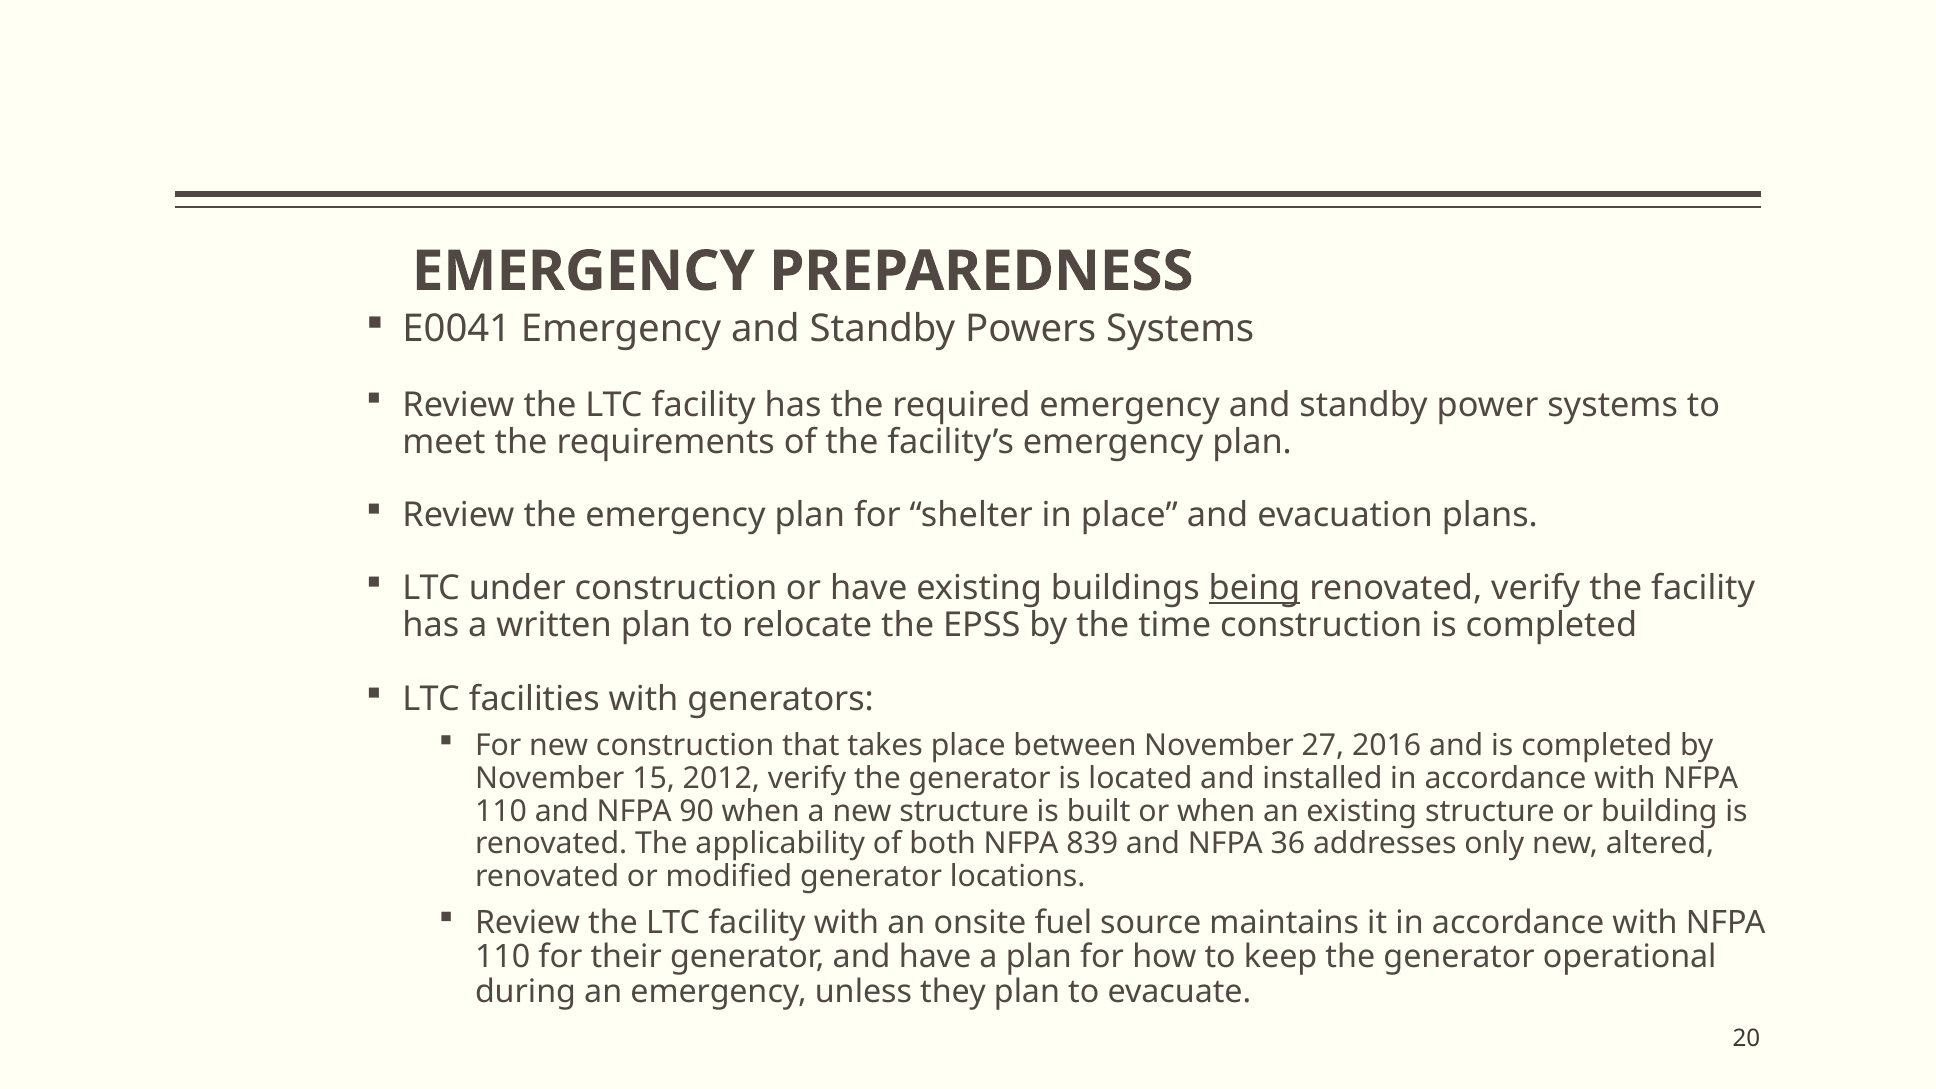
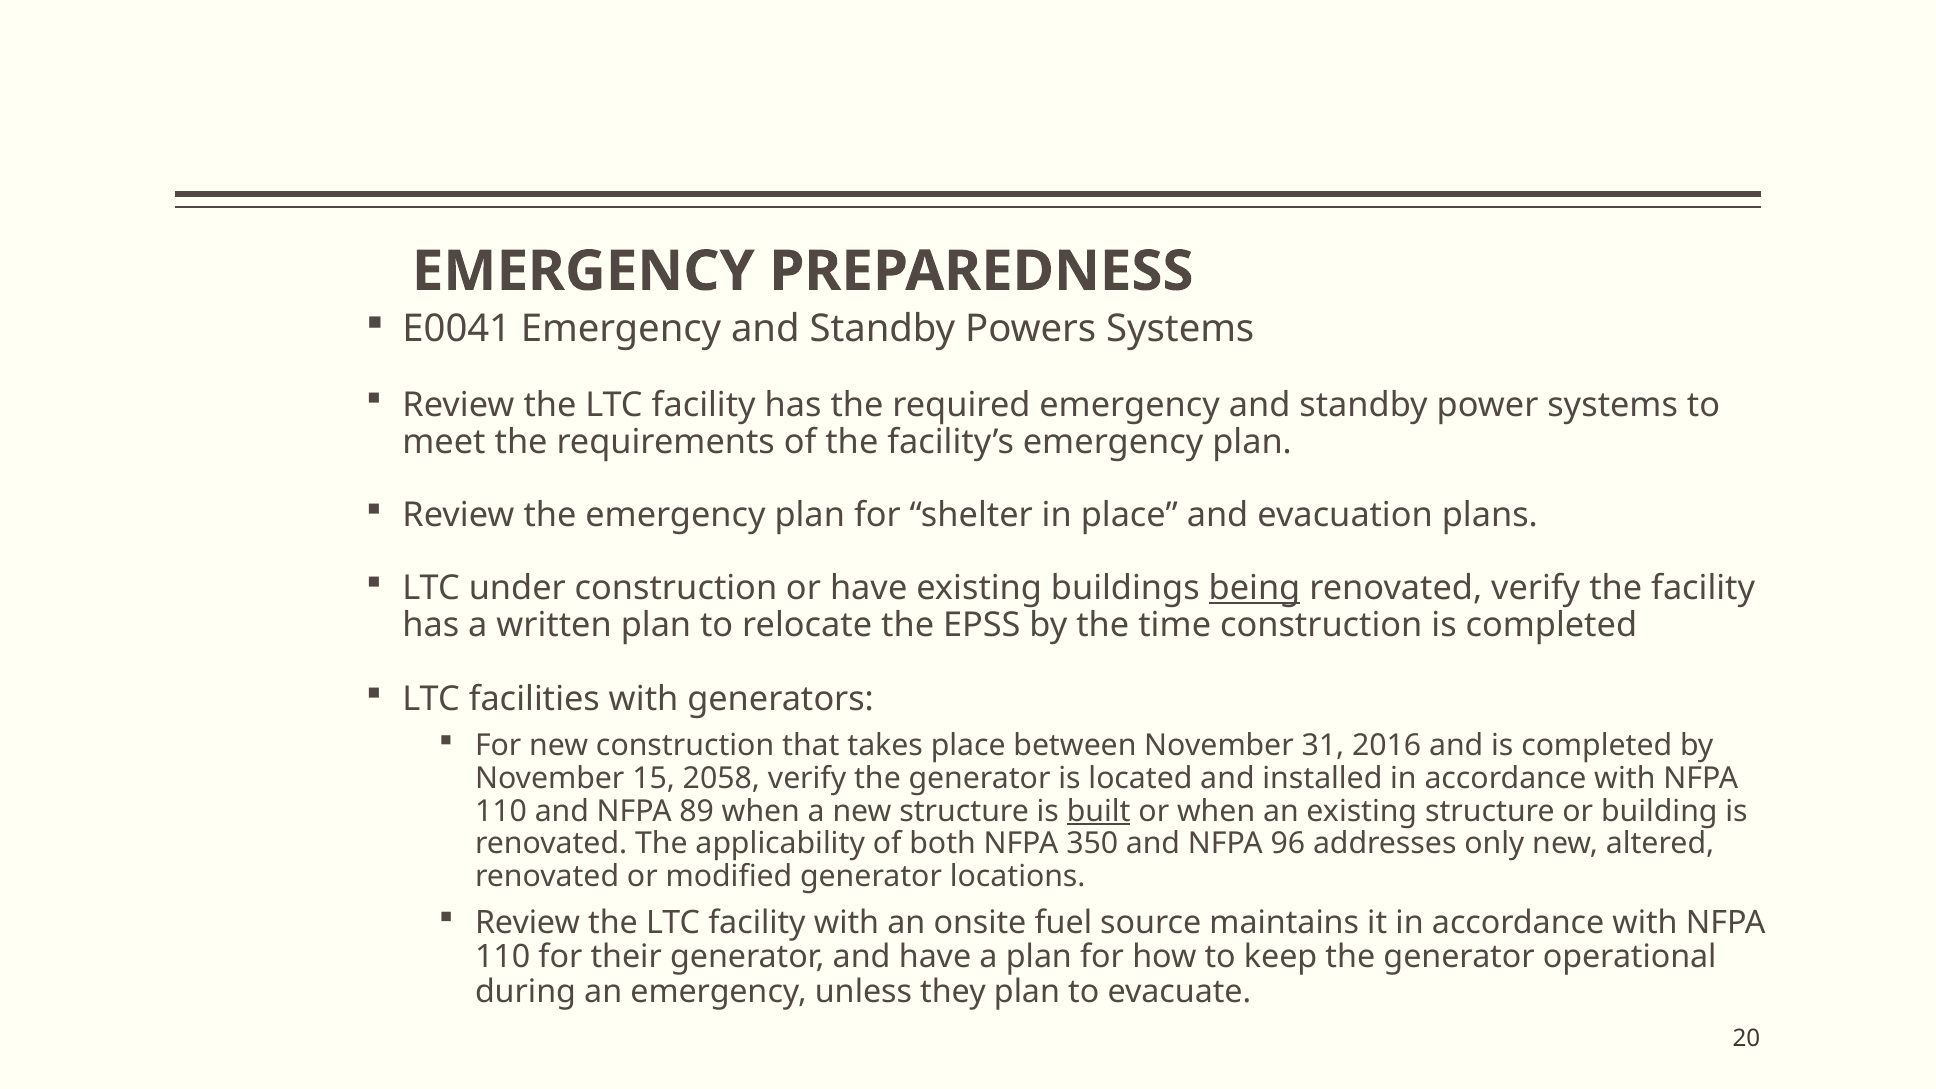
27: 27 -> 31 (1323, 746)
2012: 2012 -> 2058 (721, 779)
90: 90 -> 89 (697, 811)
built underline: none -> present (1099, 811)
839: 839 -> 350 (1092, 844)
36: 36 -> 96 (1288, 844)
